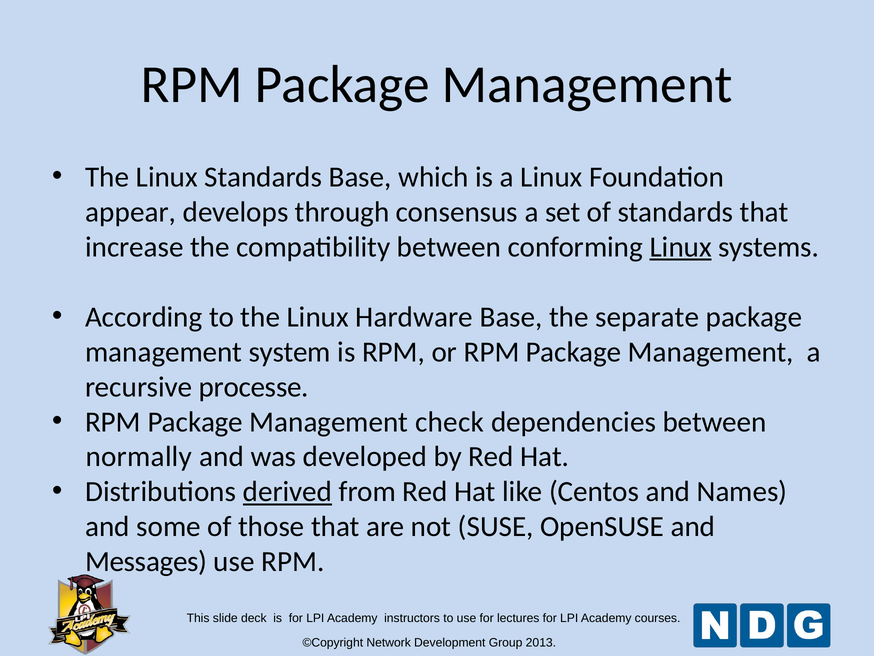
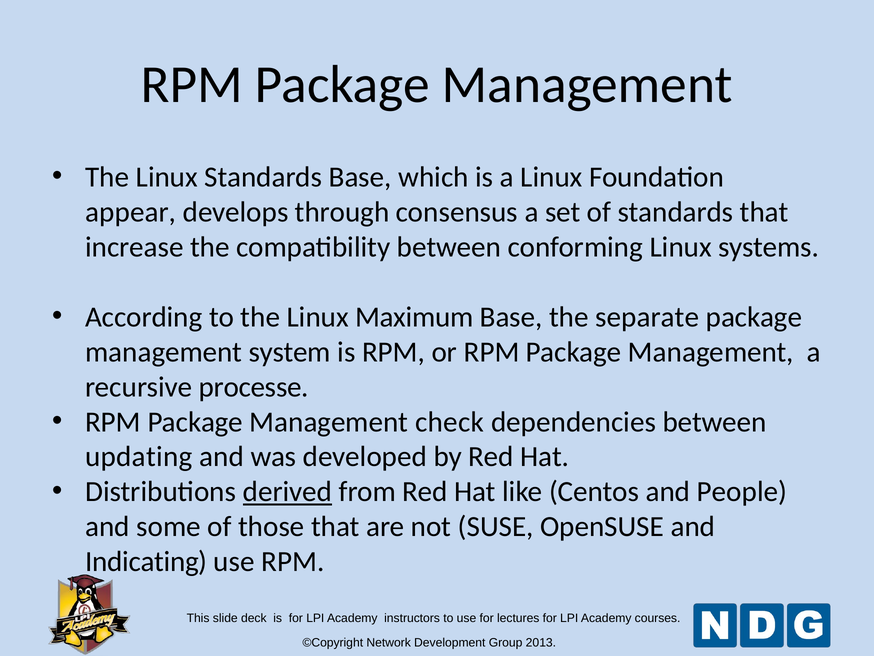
Linux underline: present -> none (681, 247)
Hardware: Hardware -> Maximum (414, 317)
normally: normally -> updating (139, 457)
Names: Names -> People (742, 491)
Messages: Messages -> Indicating (146, 561)
